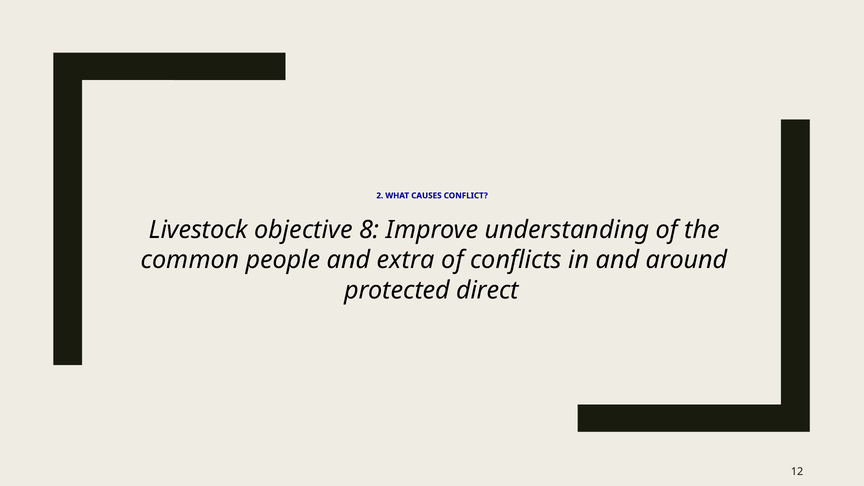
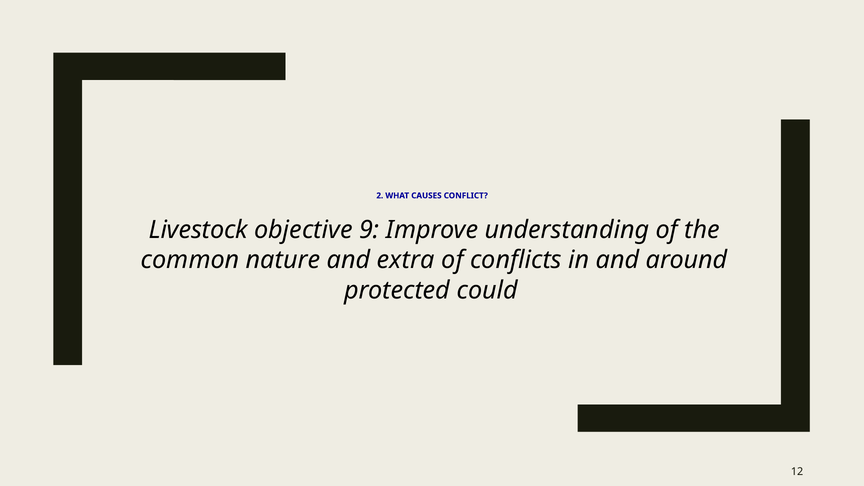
8: 8 -> 9 (369, 230)
people: people -> nature (283, 260)
direct: direct -> could (487, 290)
